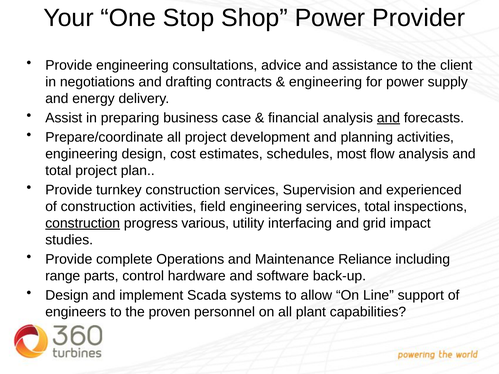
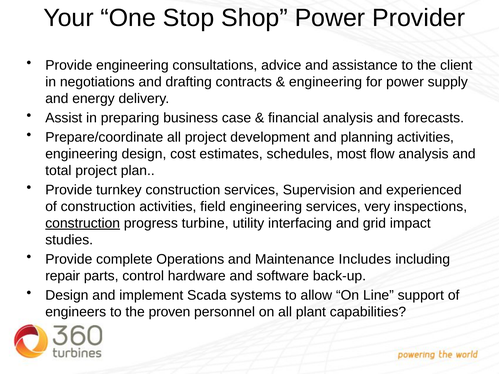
and underline: present -> none (388, 118)
services total: total -> very (377, 207)
various: various -> turbine (205, 223)
Reliance: Reliance -> Includes (365, 259)
range: range -> repair (63, 276)
